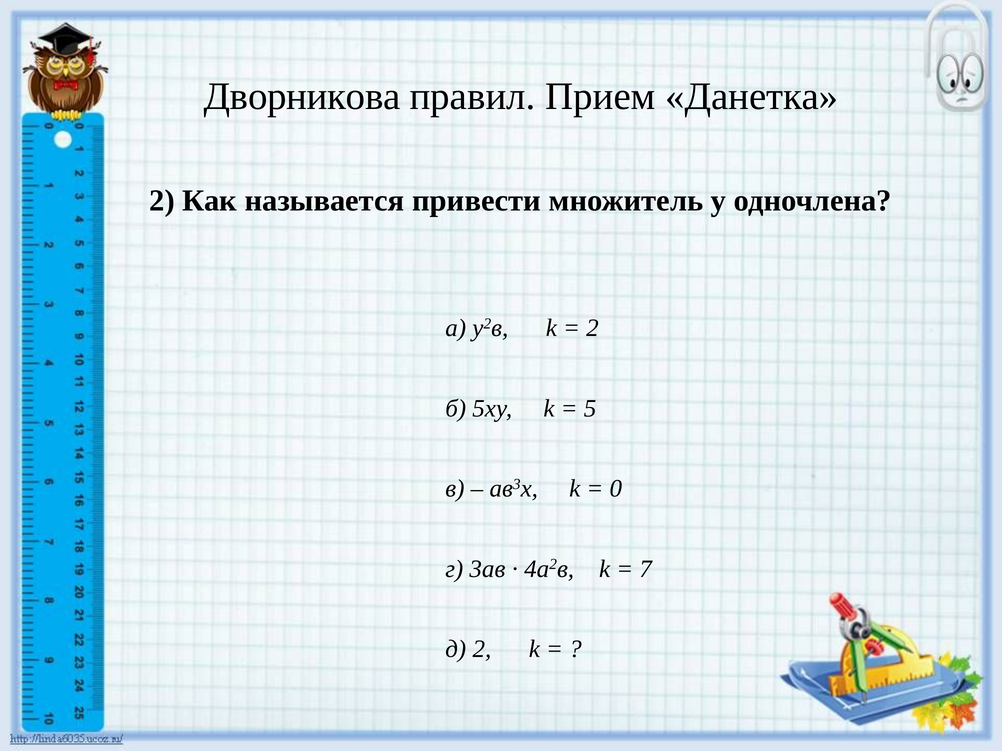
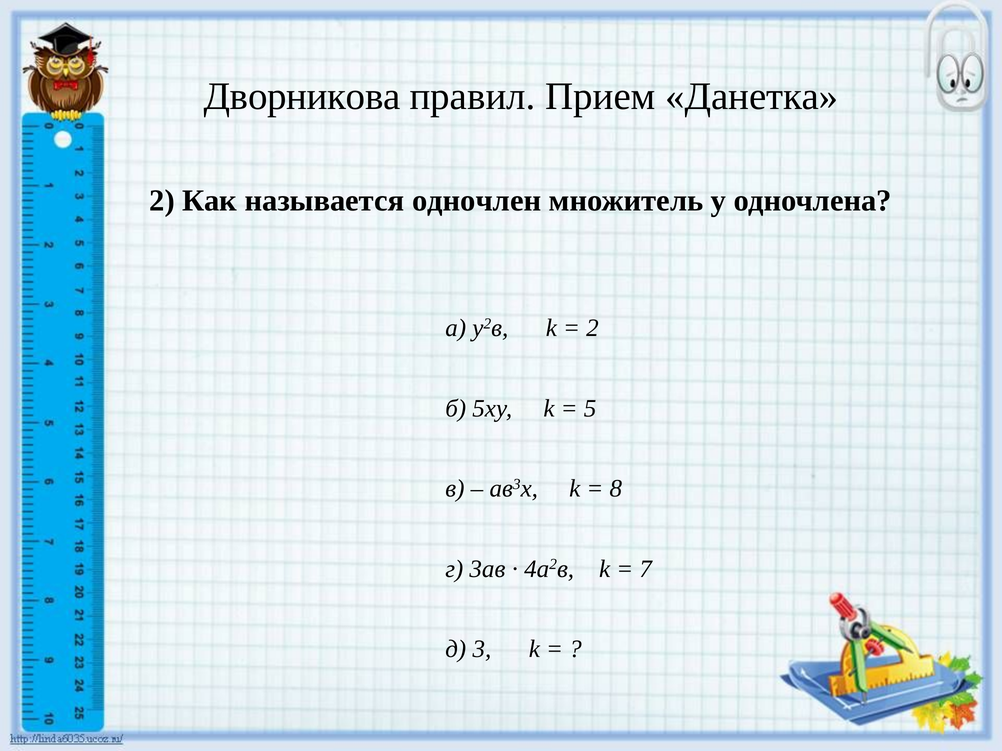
привести: привести -> одночлен (477, 201)
0: 0 -> 8 (616, 489)
д 2: 2 -> 3 (482, 650)
